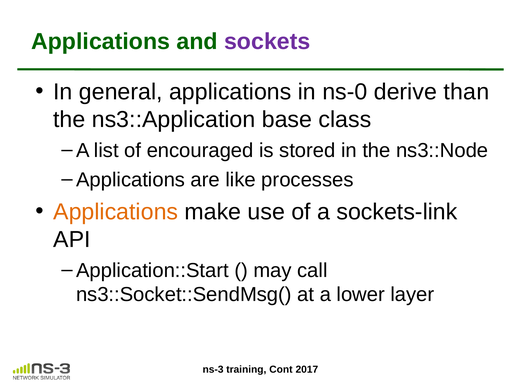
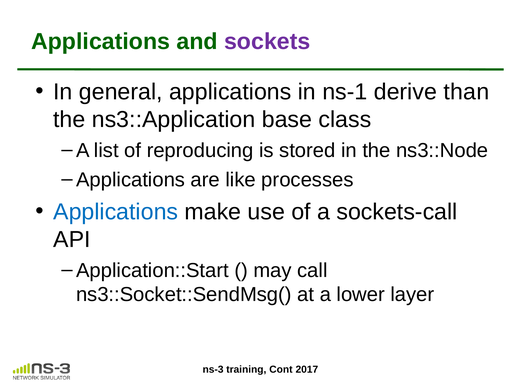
ns-0: ns-0 -> ns-1 (345, 92)
encouraged: encouraged -> reproducing (200, 151)
Applications colour: orange -> blue (116, 212)
sockets-link: sockets-link -> sockets-call (397, 212)
